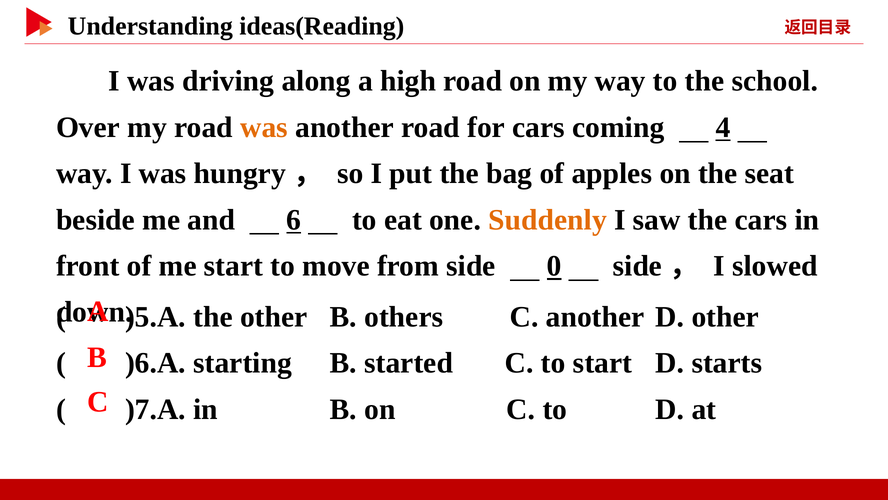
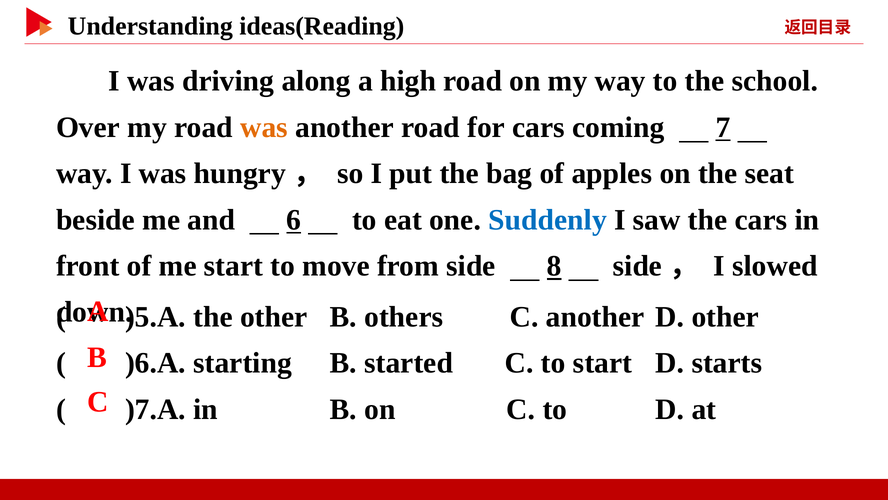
4: 4 -> 7 (723, 127)
Suddenly colour: orange -> blue (548, 220)
0: 0 -> 8 (554, 266)
